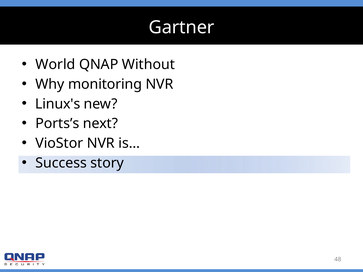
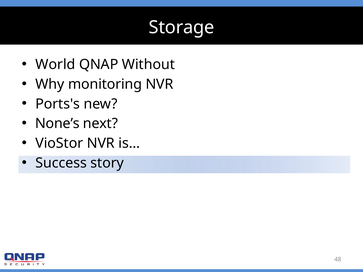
Gartner: Gartner -> Storage (182, 27)
Linux's: Linux's -> Ports's (58, 104)
Ports’s: Ports’s -> None’s (57, 124)
